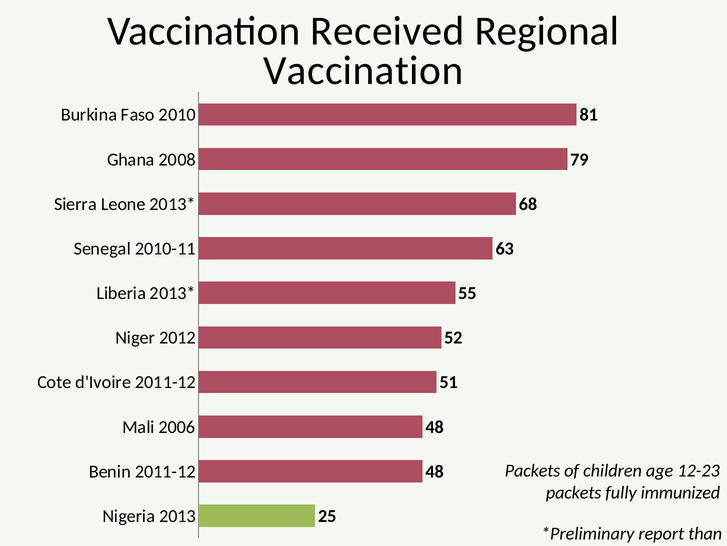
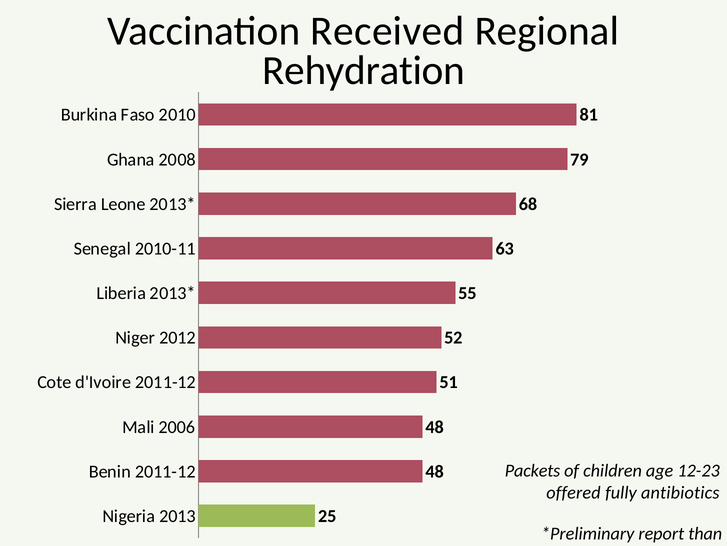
Vaccination: Vaccination -> Rehydration (364, 71)
packets: packets -> offered (573, 492)
immunized: immunized -> antibiotics (680, 492)
